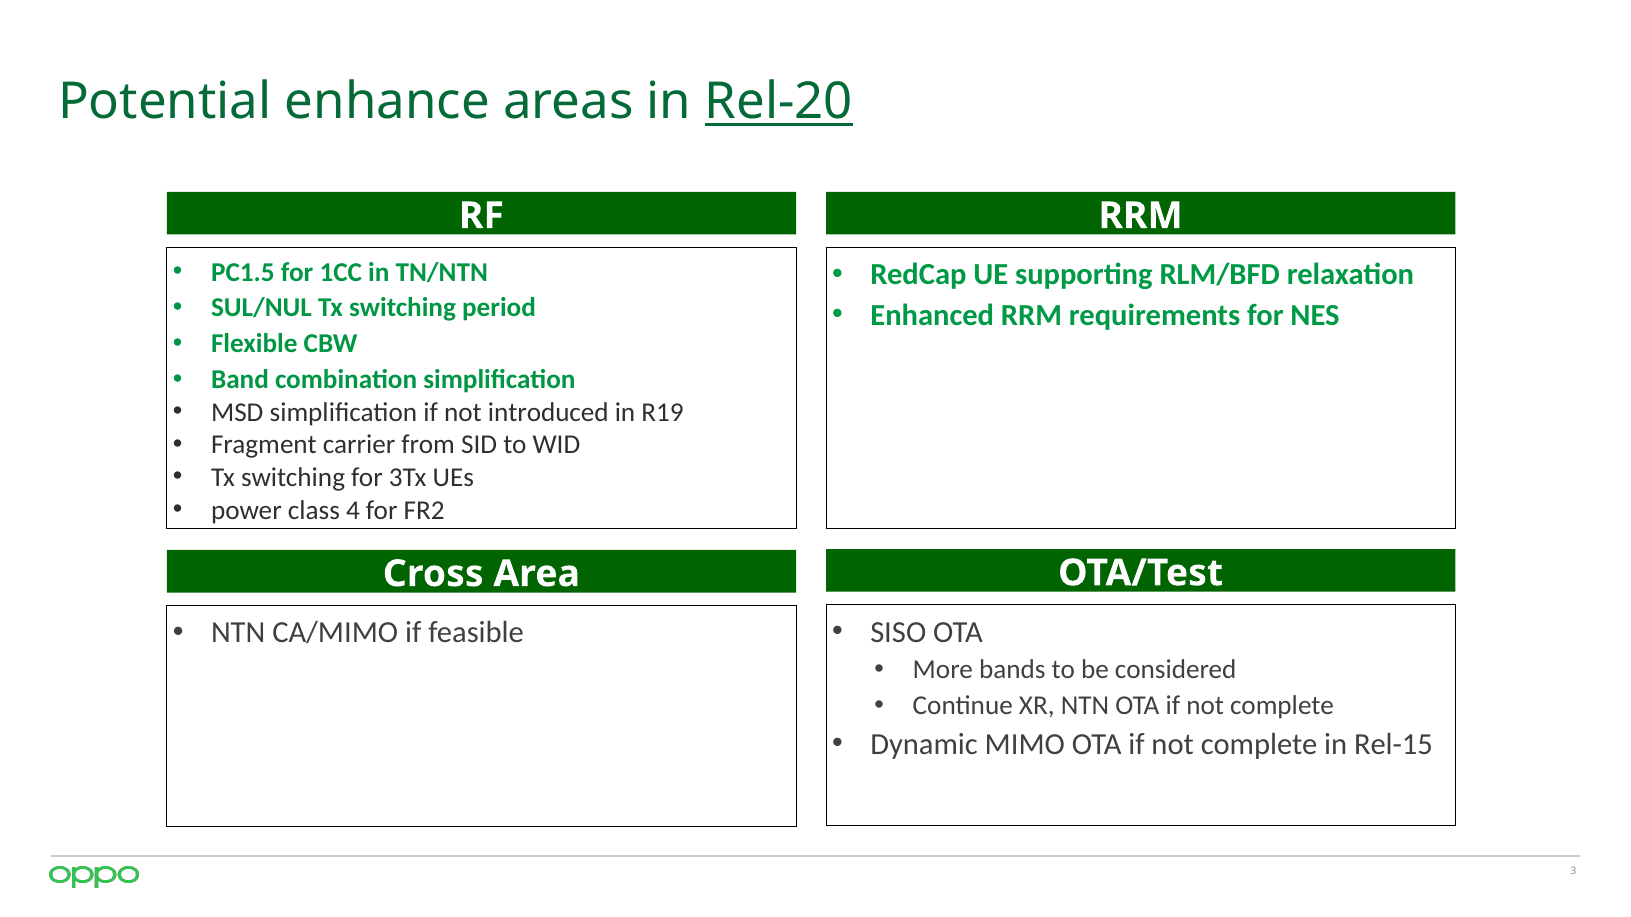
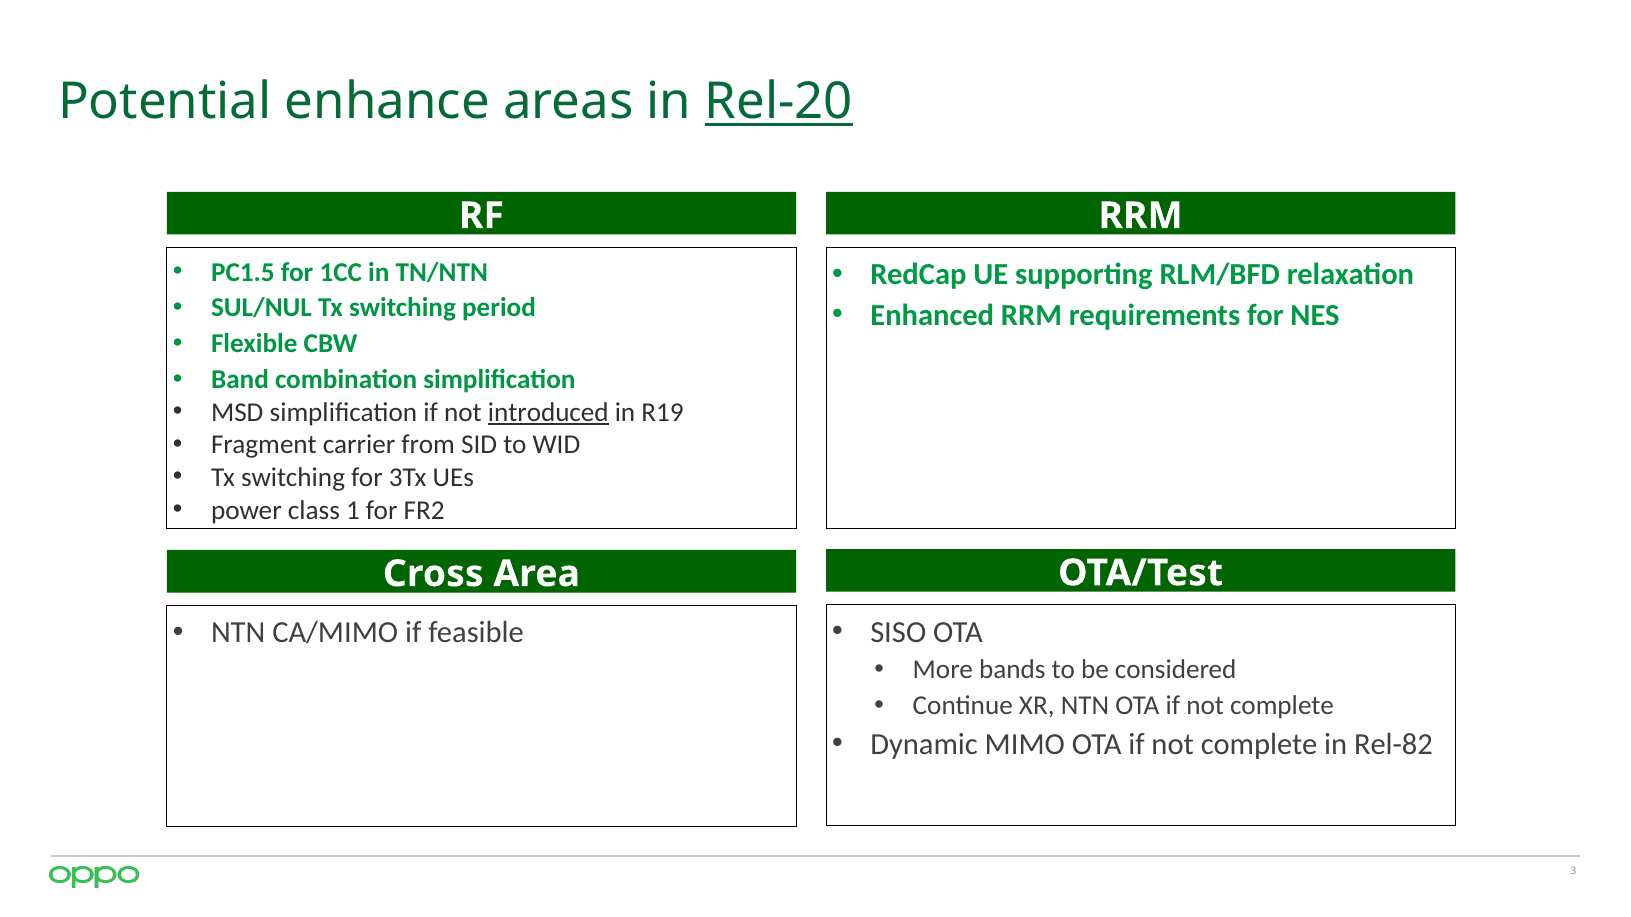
introduced underline: none -> present (548, 412)
4: 4 -> 1 (353, 510)
Rel-15: Rel-15 -> Rel-82 (1393, 744)
